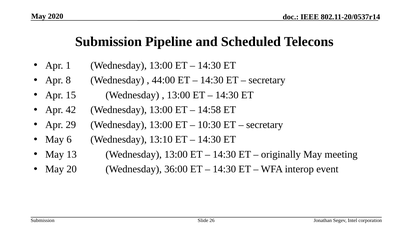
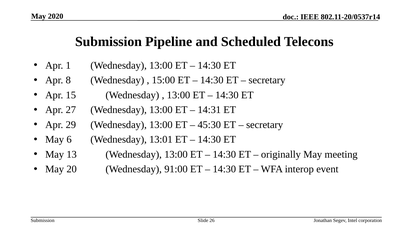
44:00: 44:00 -> 15:00 (163, 80)
42: 42 -> 27 (71, 110)
14:58: 14:58 -> 14:31 (209, 110)
10:30: 10:30 -> 45:30 (209, 125)
13:10: 13:10 -> 13:01 (161, 140)
36:00: 36:00 -> 91:00 (176, 169)
